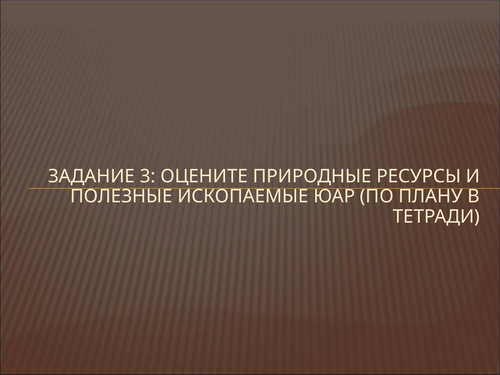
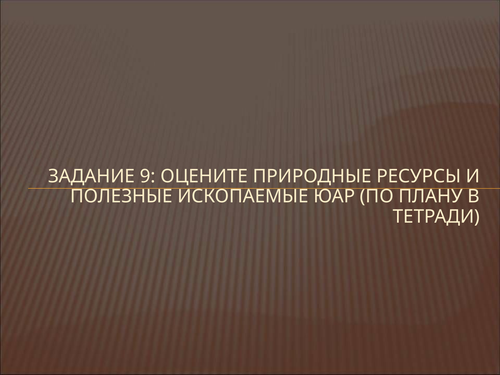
3: 3 -> 9 (148, 176)
